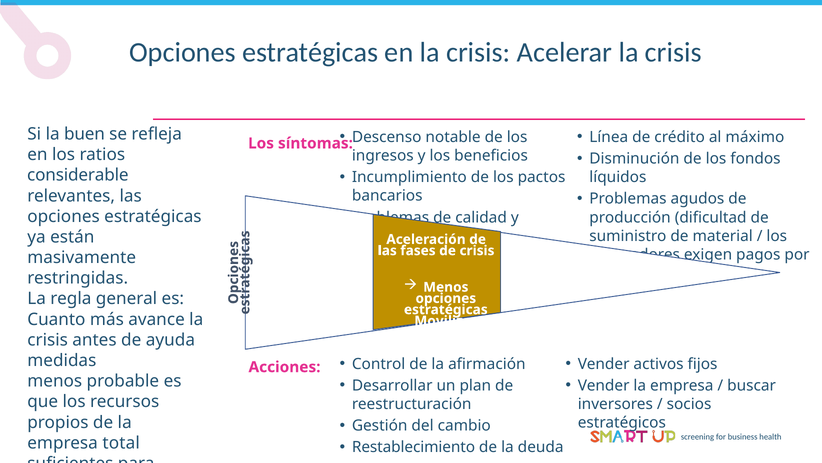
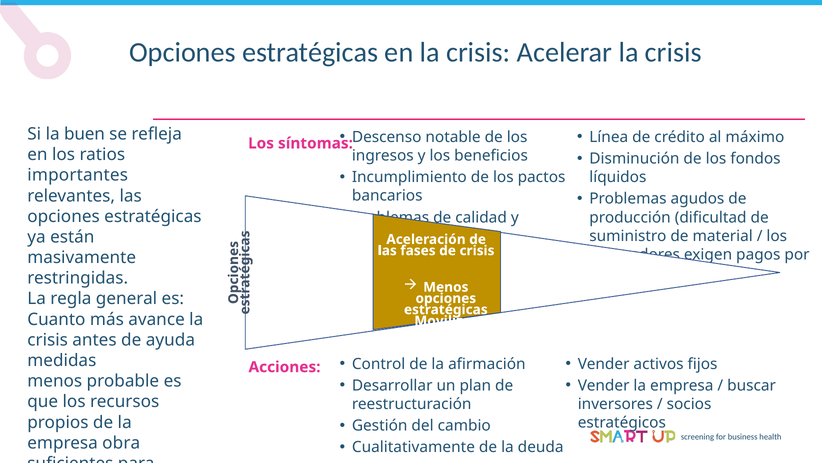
considerable: considerable -> importantes (78, 175)
total: total -> obra (121, 442)
Restablecimiento: Restablecimiento -> Cualitativamente (413, 447)
